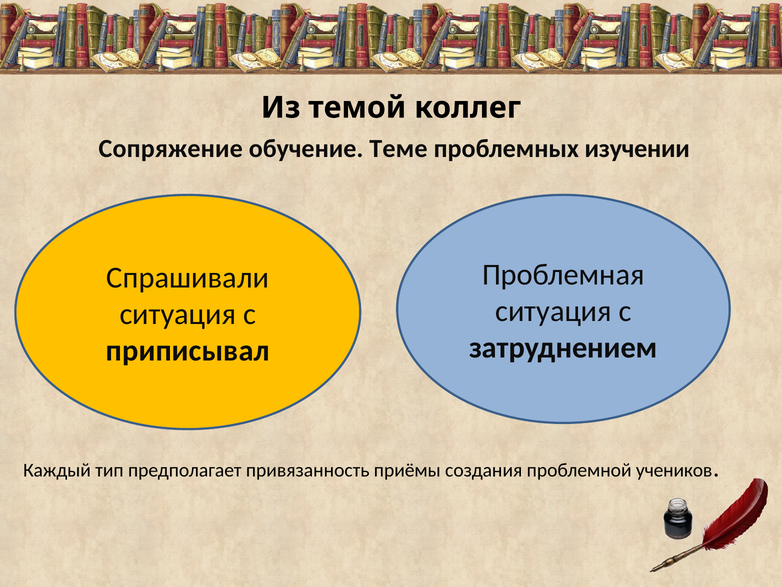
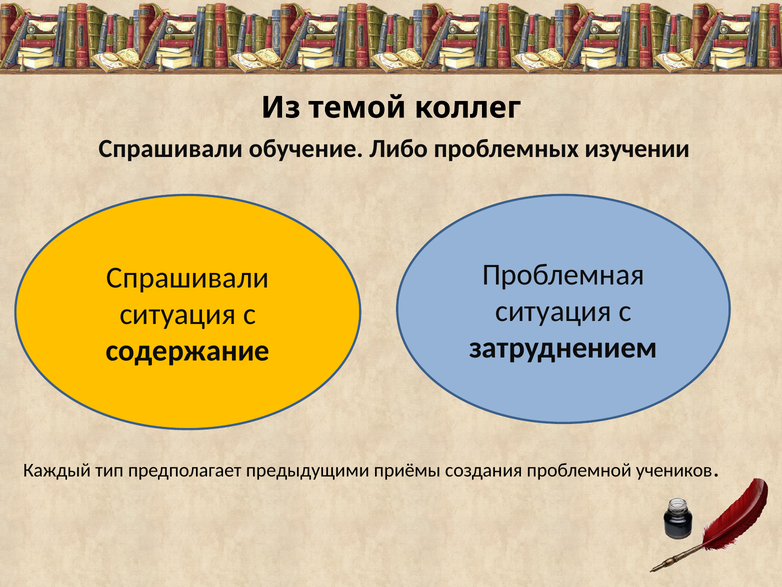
Сопряжение: Сопряжение -> Спрашивали (171, 148)
Теме: Теме -> Либо (399, 148)
приписывал: приписывал -> содержание (188, 350)
привязанность: привязанность -> предыдущими (308, 470)
